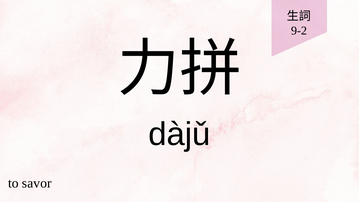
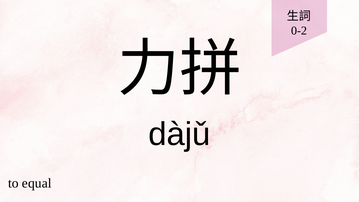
9-2: 9-2 -> 0-2 (299, 31)
savor: savor -> equal (37, 183)
